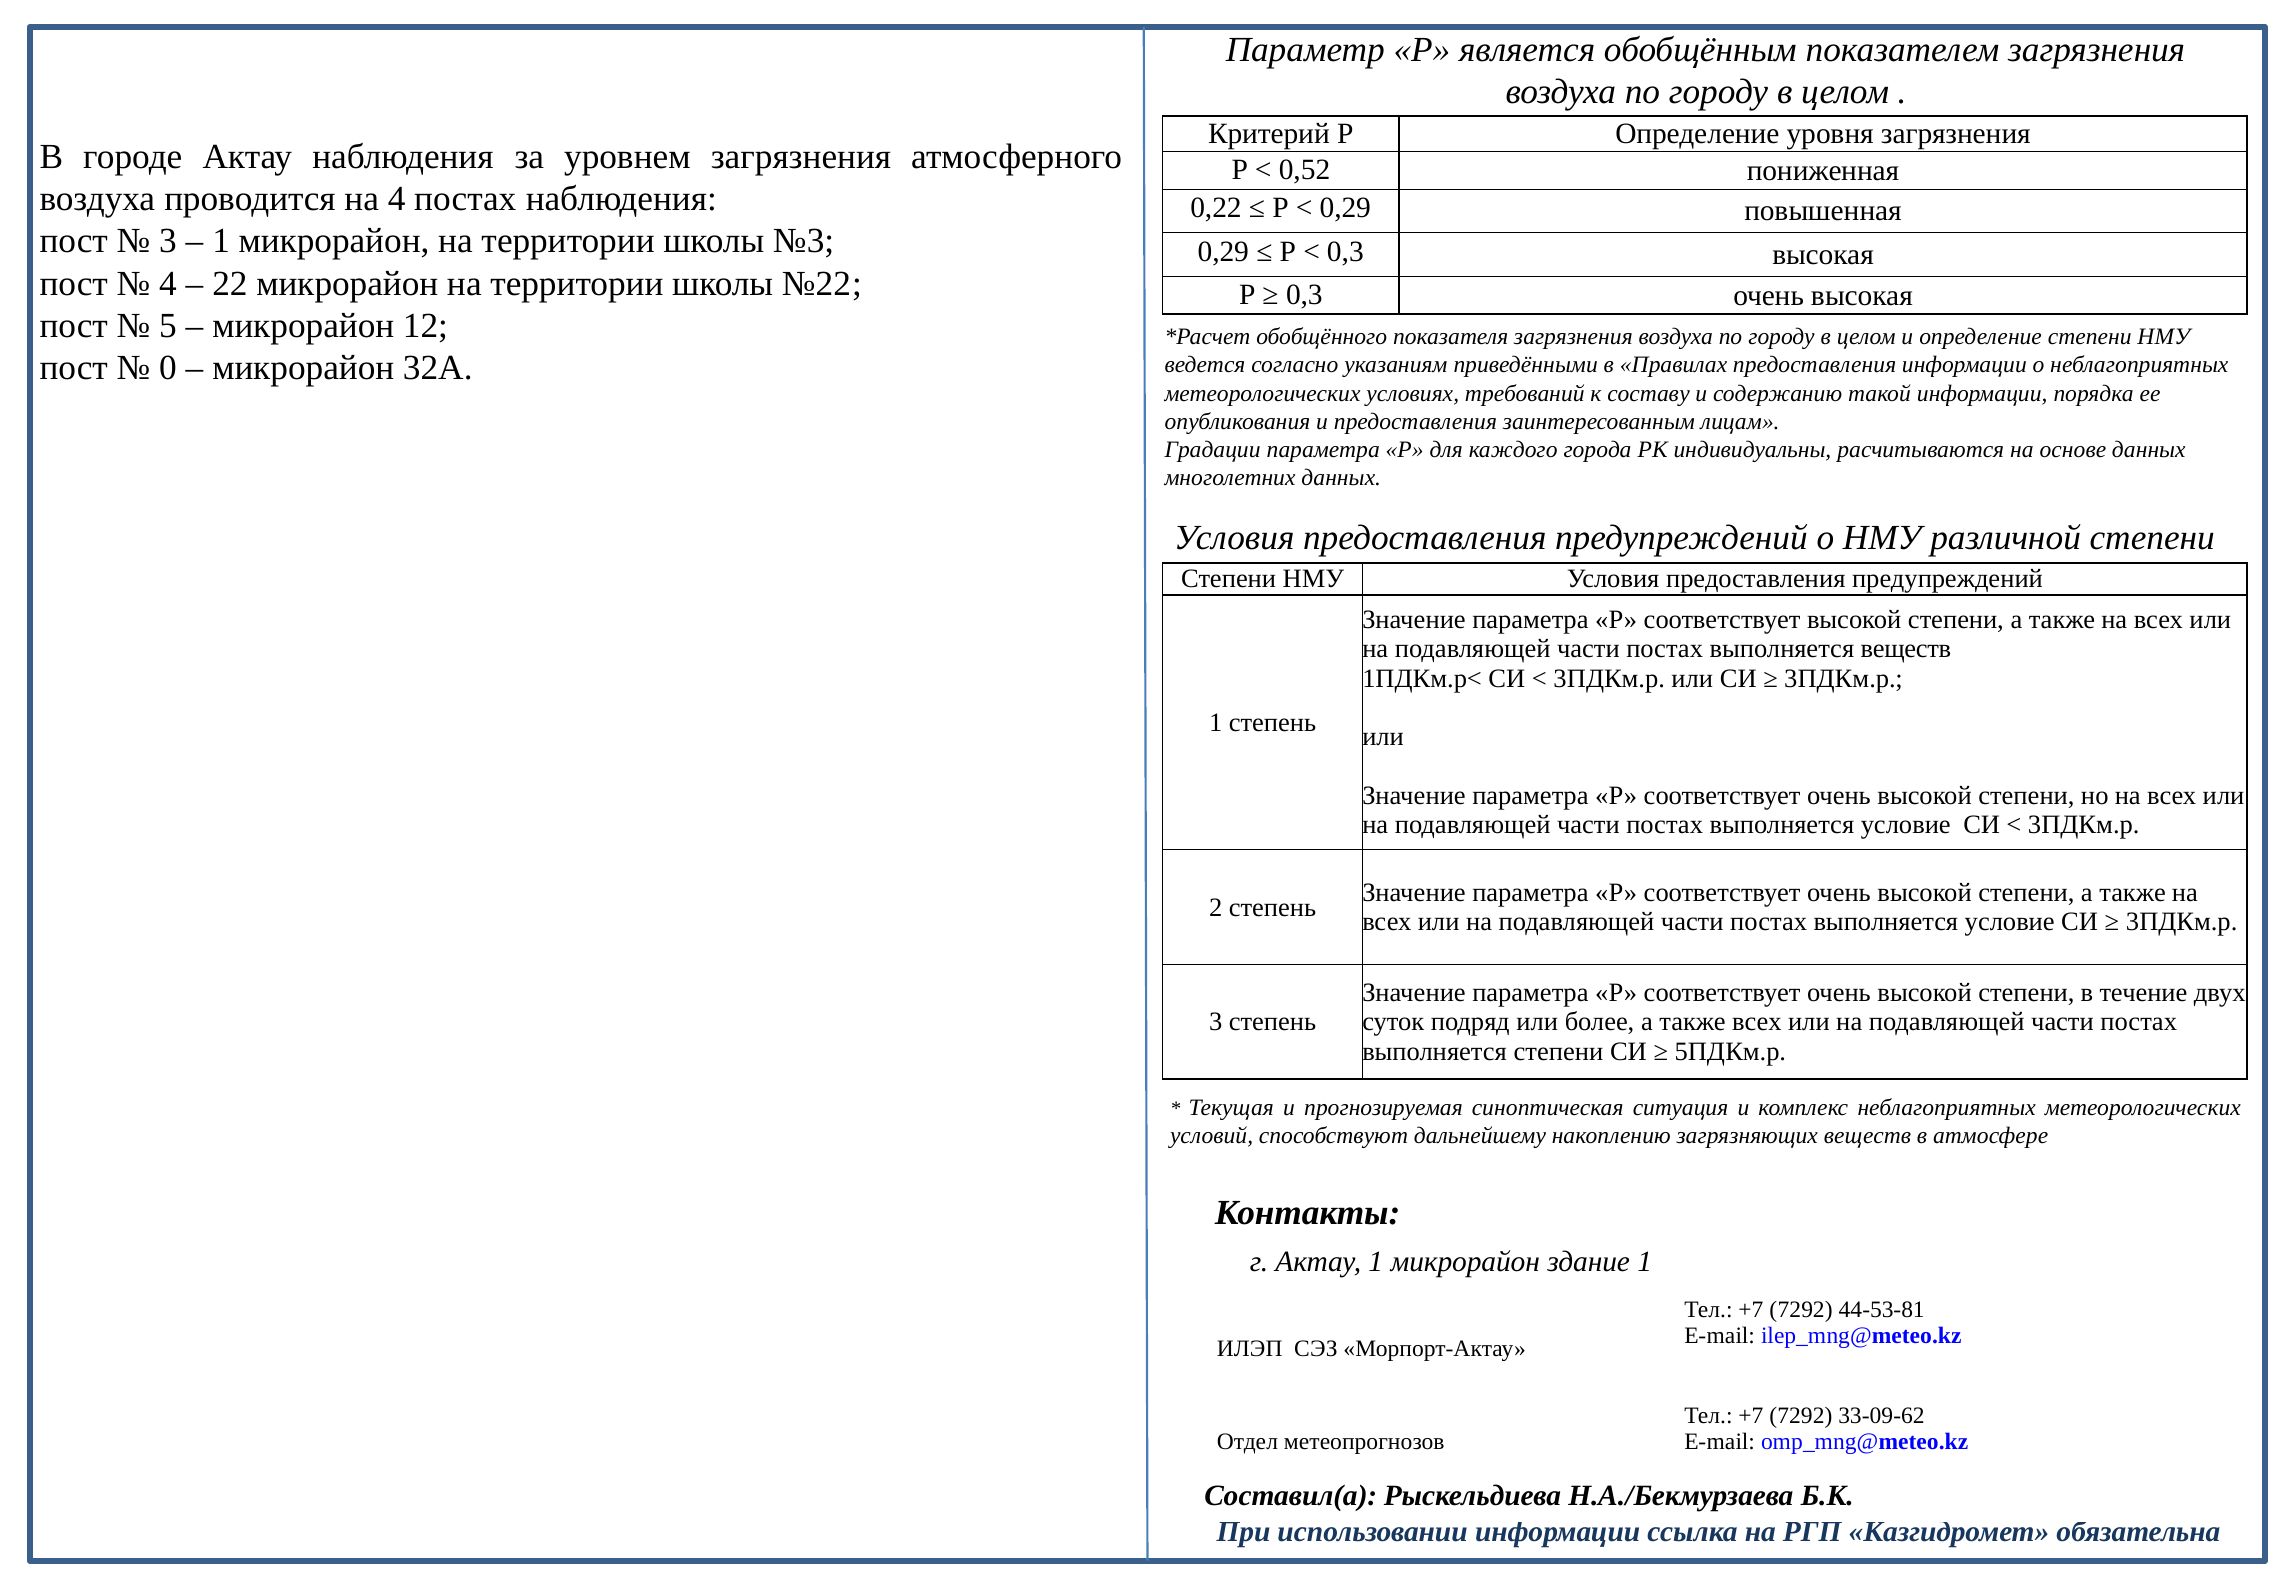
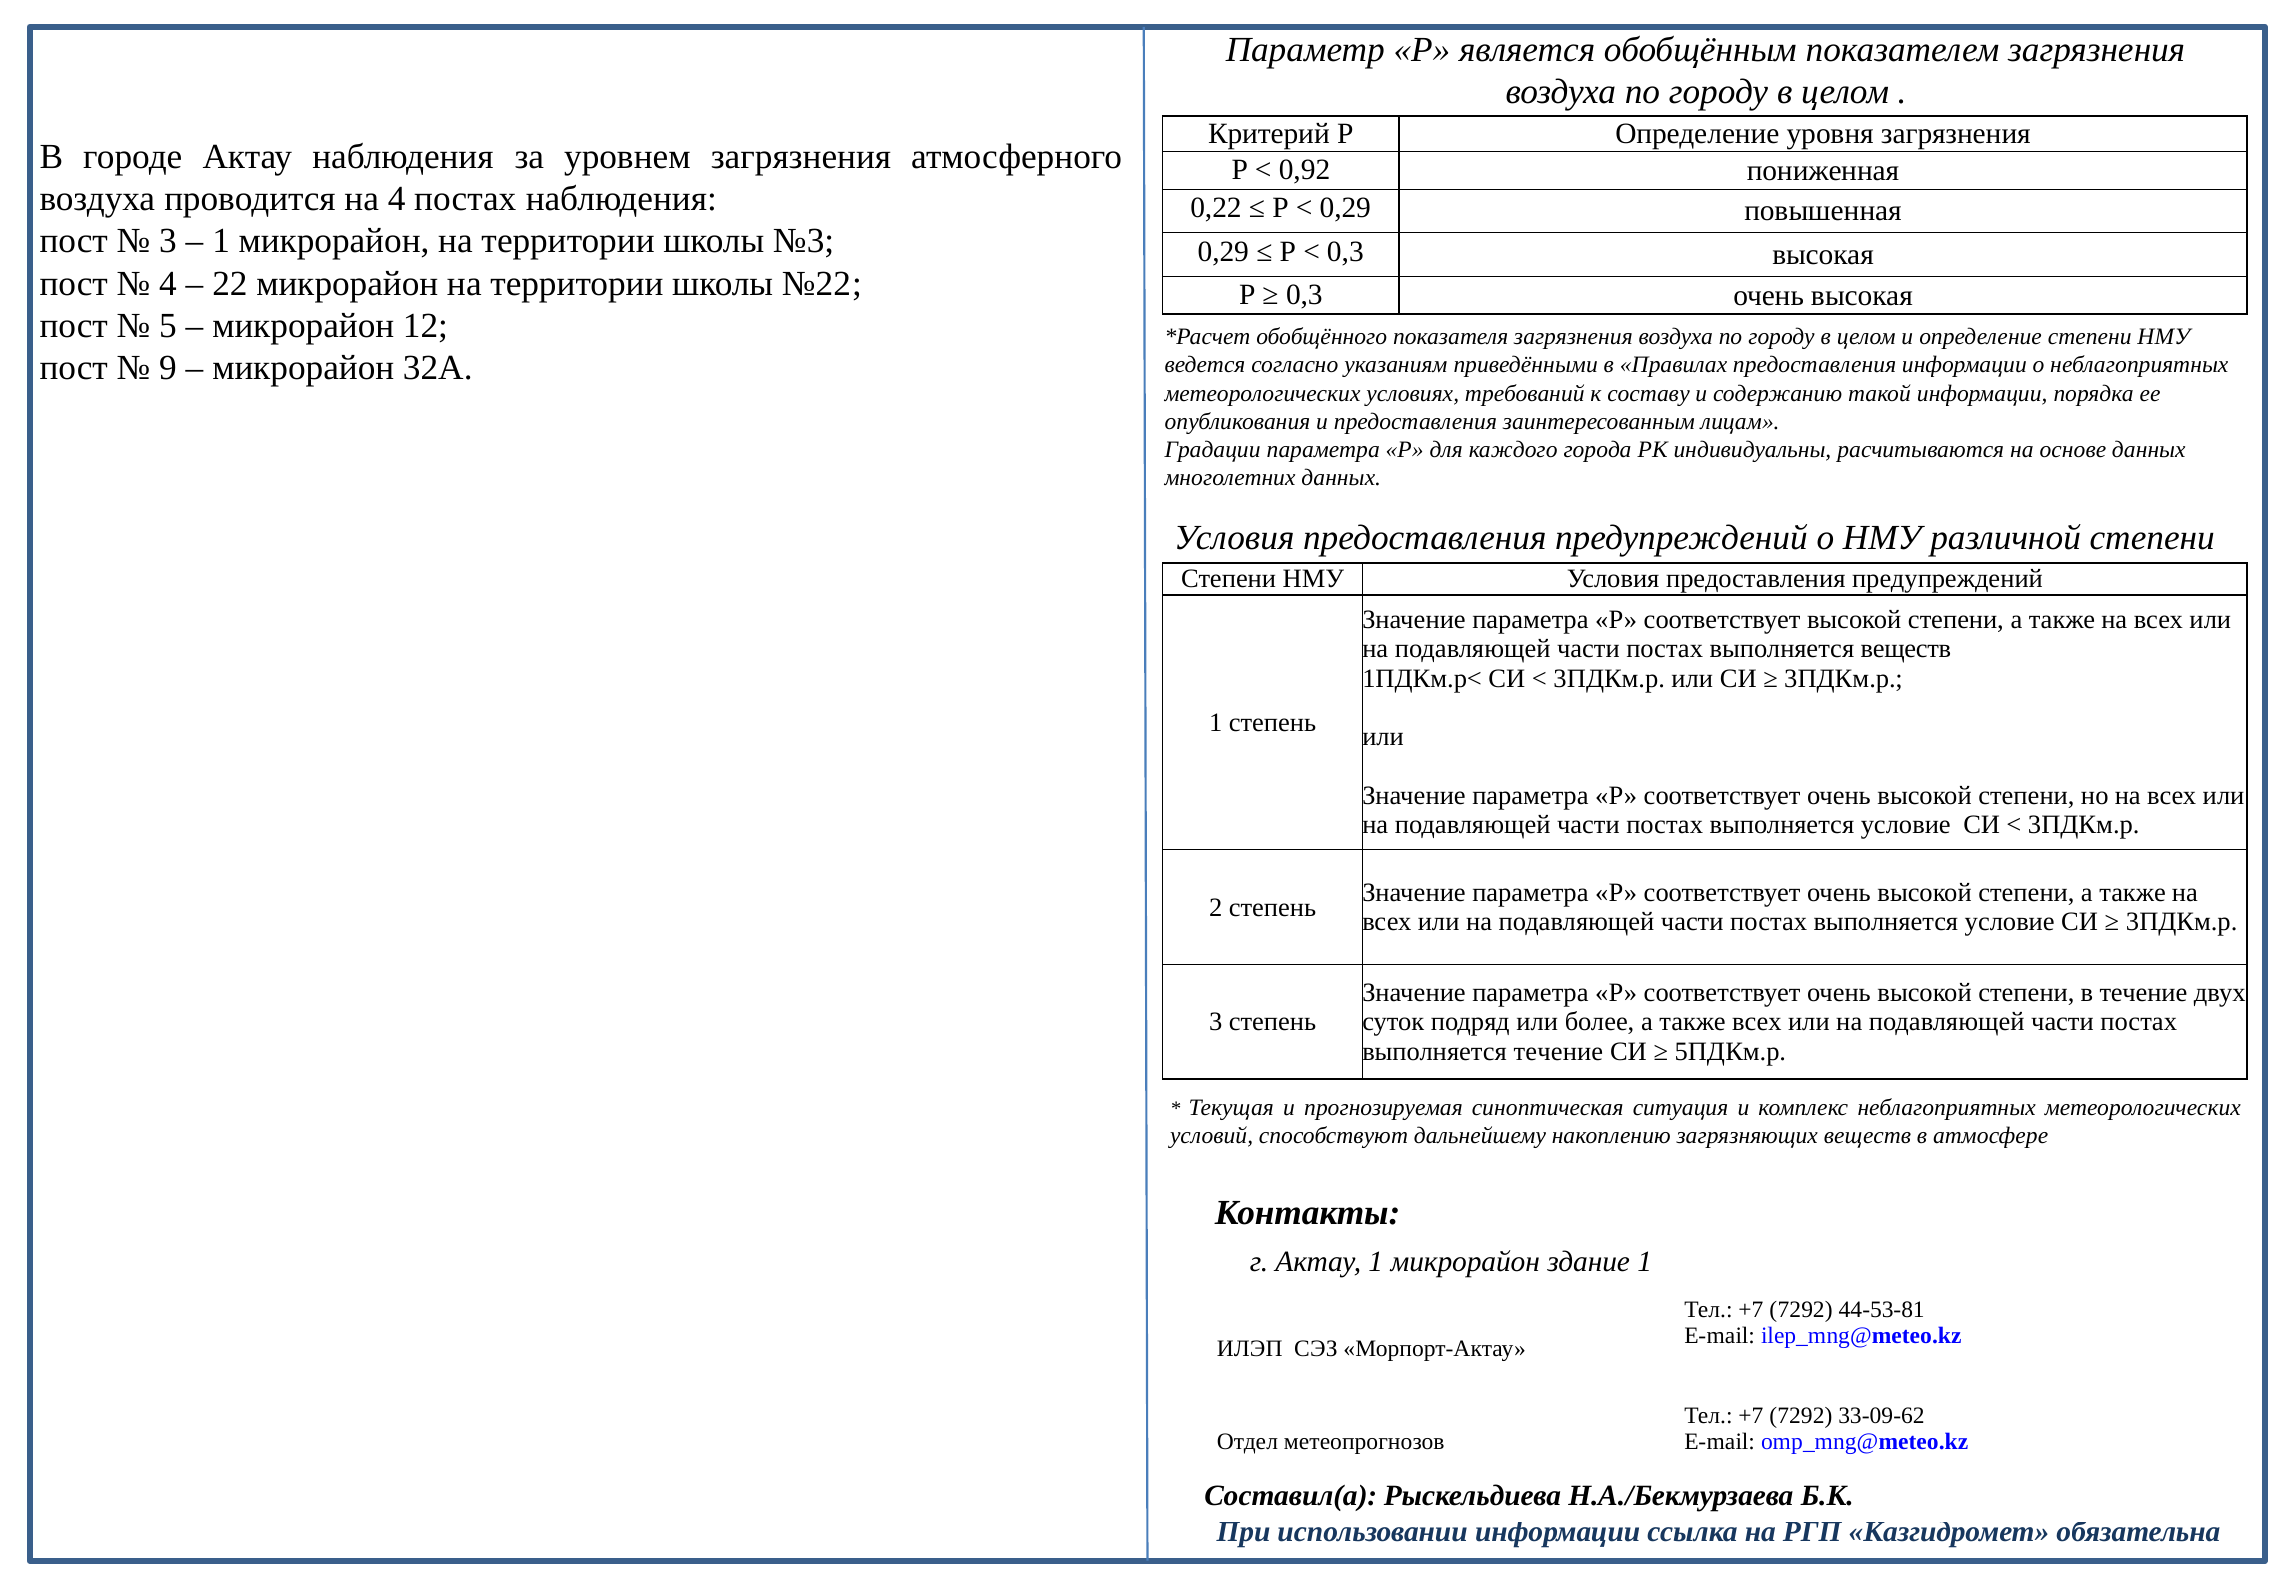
0,52: 0,52 -> 0,92 (1305, 170)
0: 0 -> 9 (168, 369)
выполняется степени: степени -> течение (1558, 1052)
